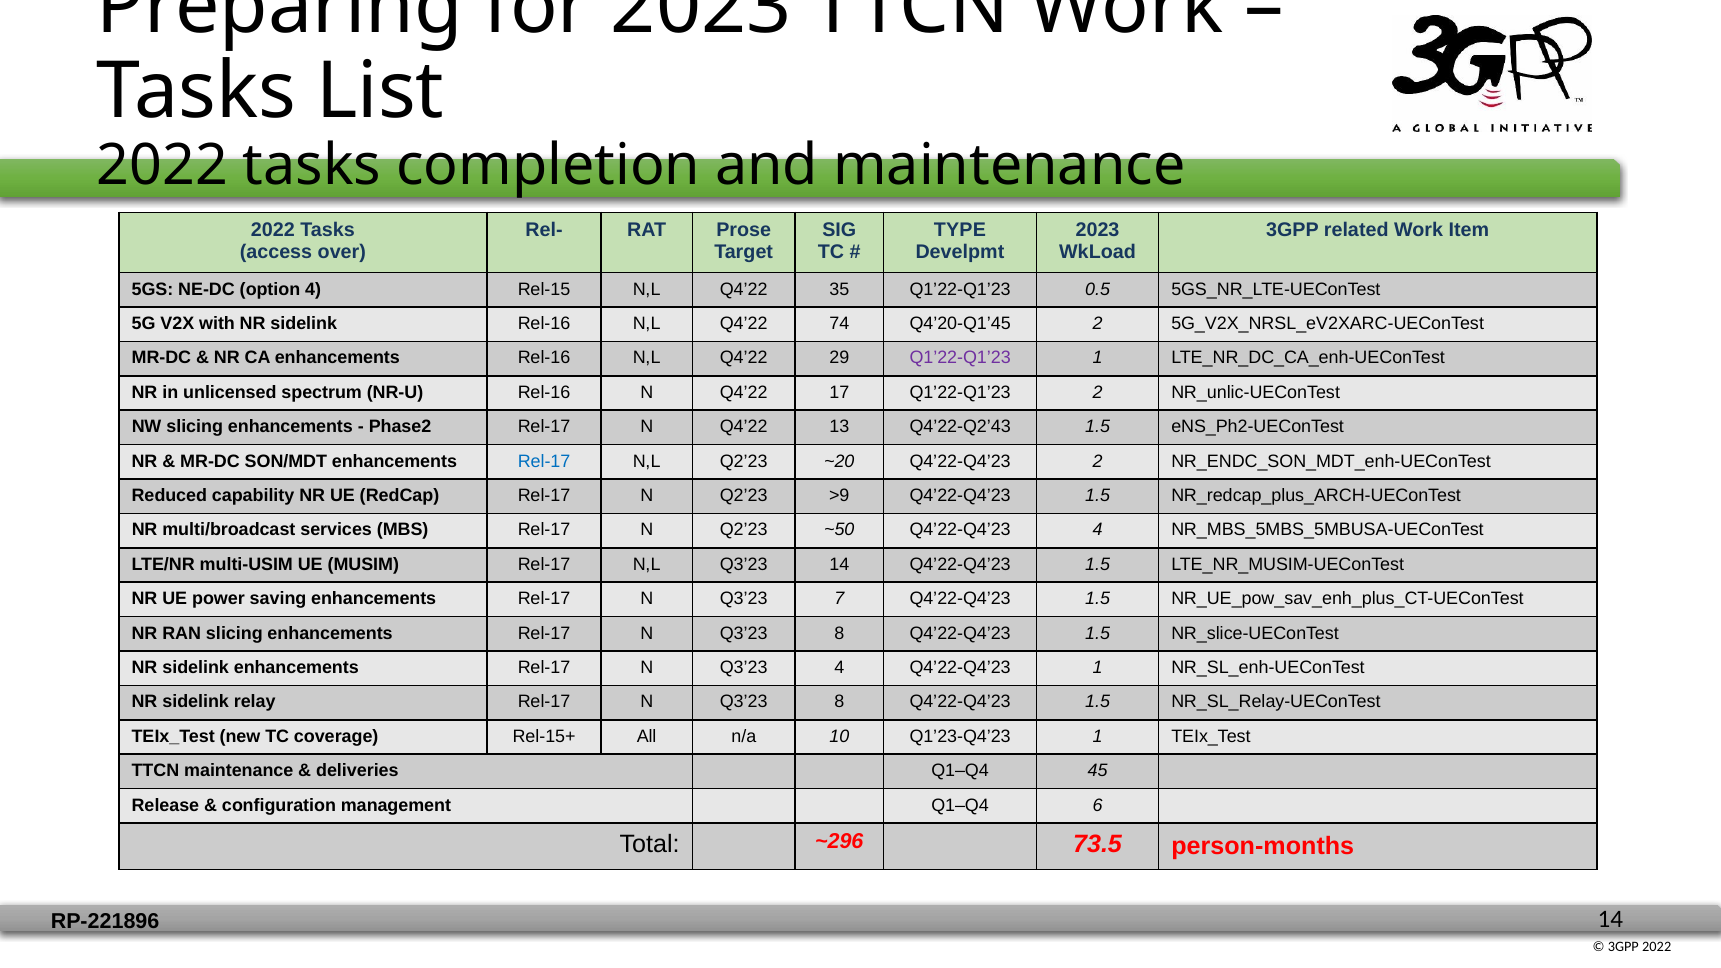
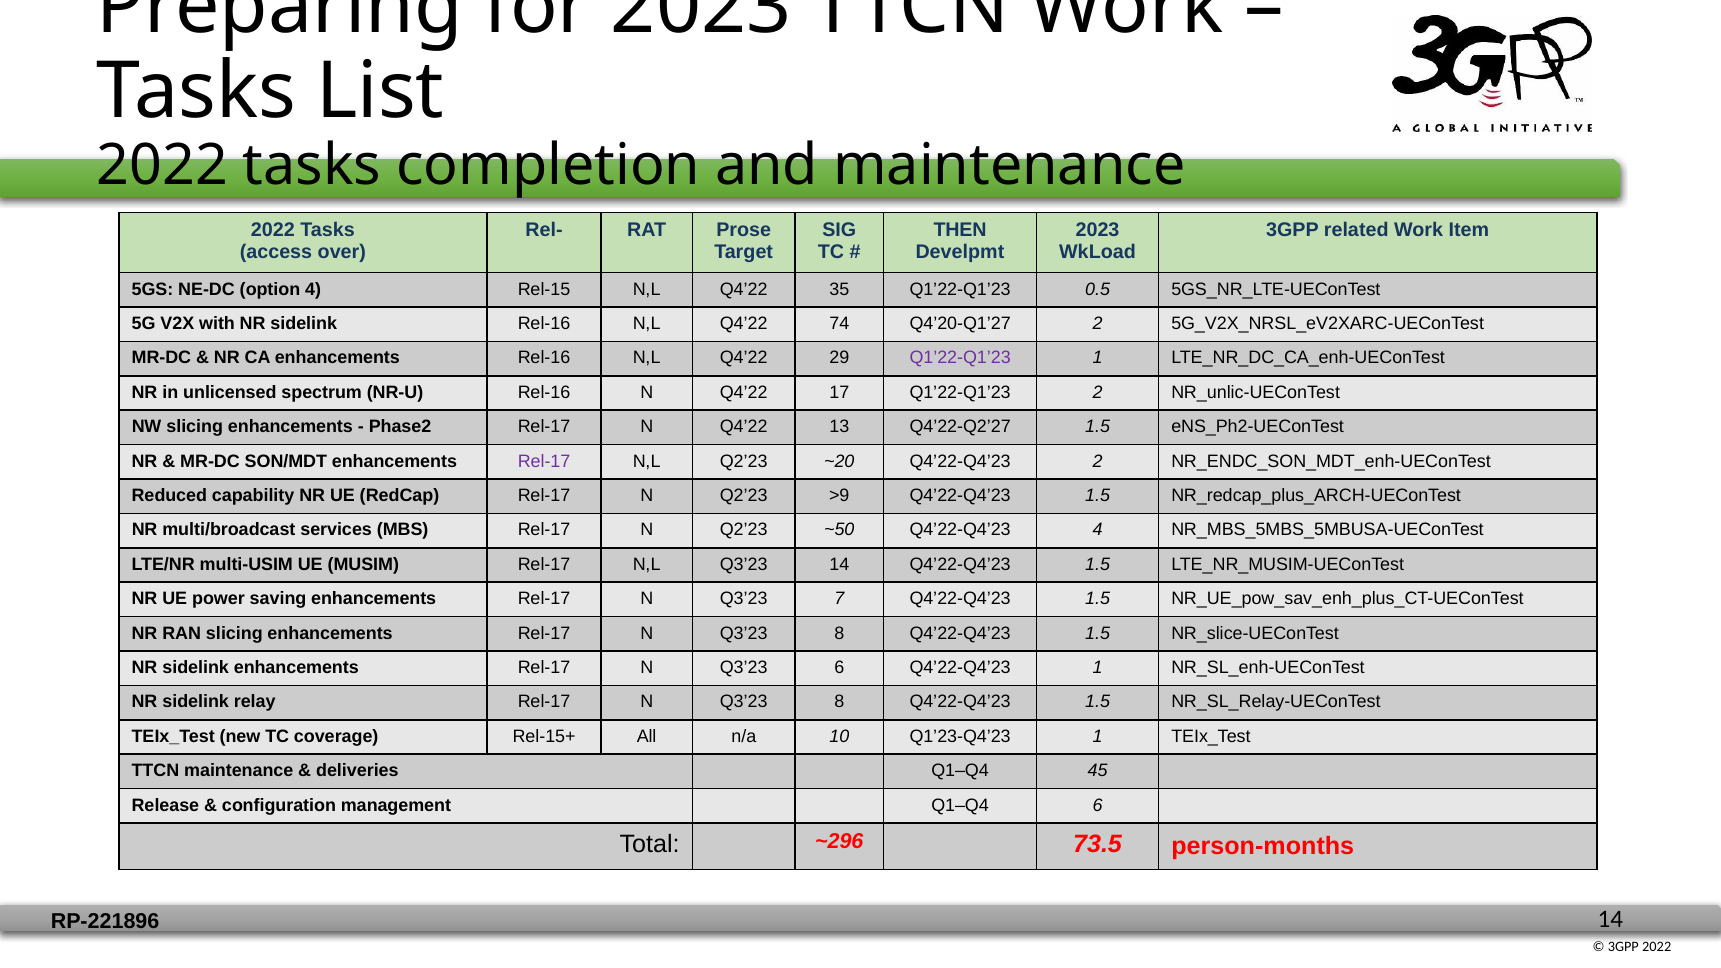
TYPE: TYPE -> THEN (960, 230)
Q4’20-Q1’45: Q4’20-Q1’45 -> Q4’20-Q1’27 (960, 324)
Q4’22-Q2’43: Q4’22-Q2’43 -> Q4’22-Q2’27 (960, 427)
Rel-17 colour: blue -> purple (544, 461)
Q3’23 4: 4 -> 6 (839, 668)
